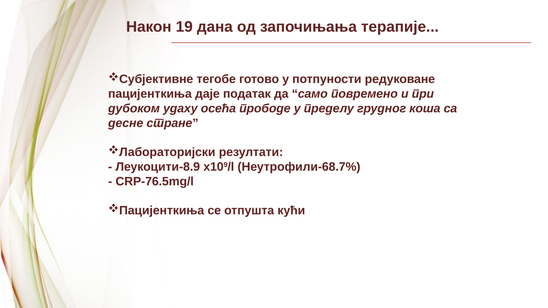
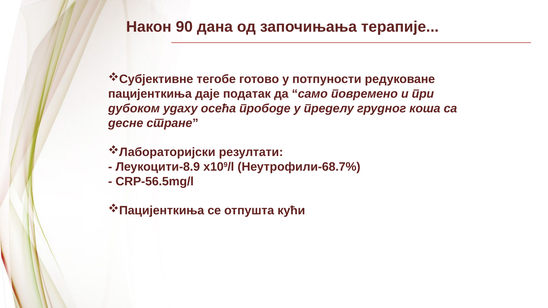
19: 19 -> 90 (184, 27)
CRP-76.5mg/l: CRP-76.5mg/l -> CRP-56.5mg/l (155, 182)
